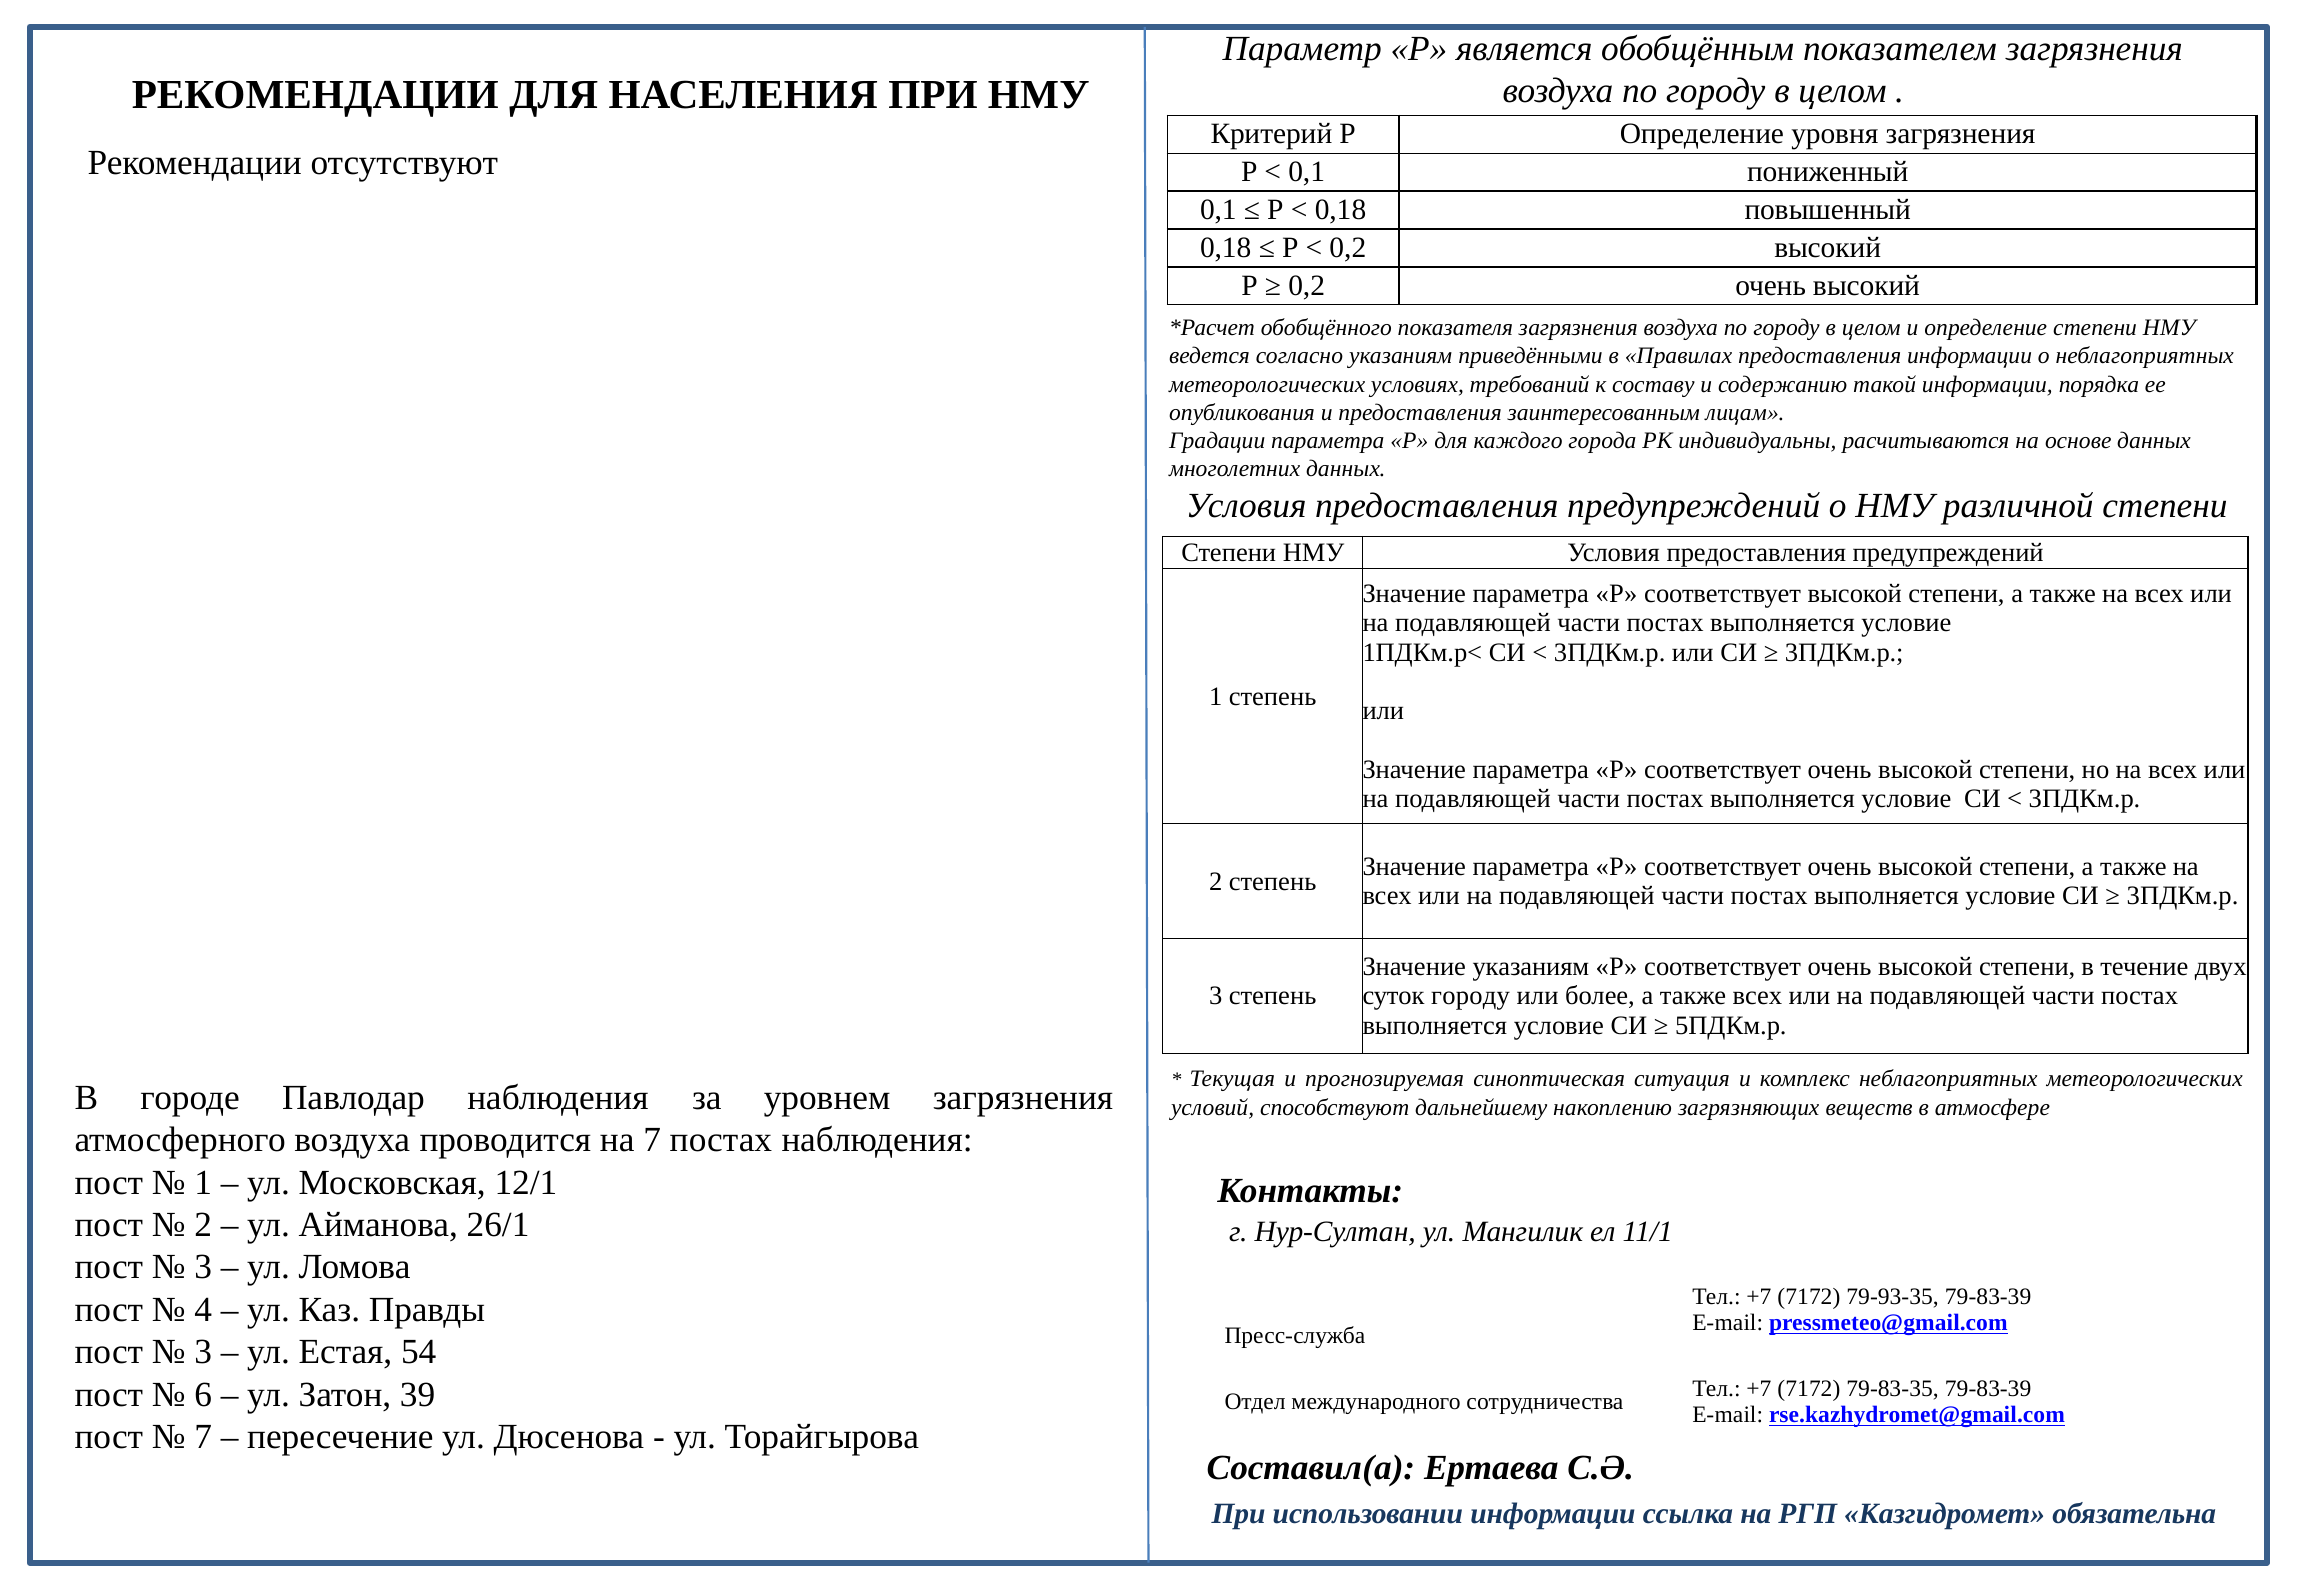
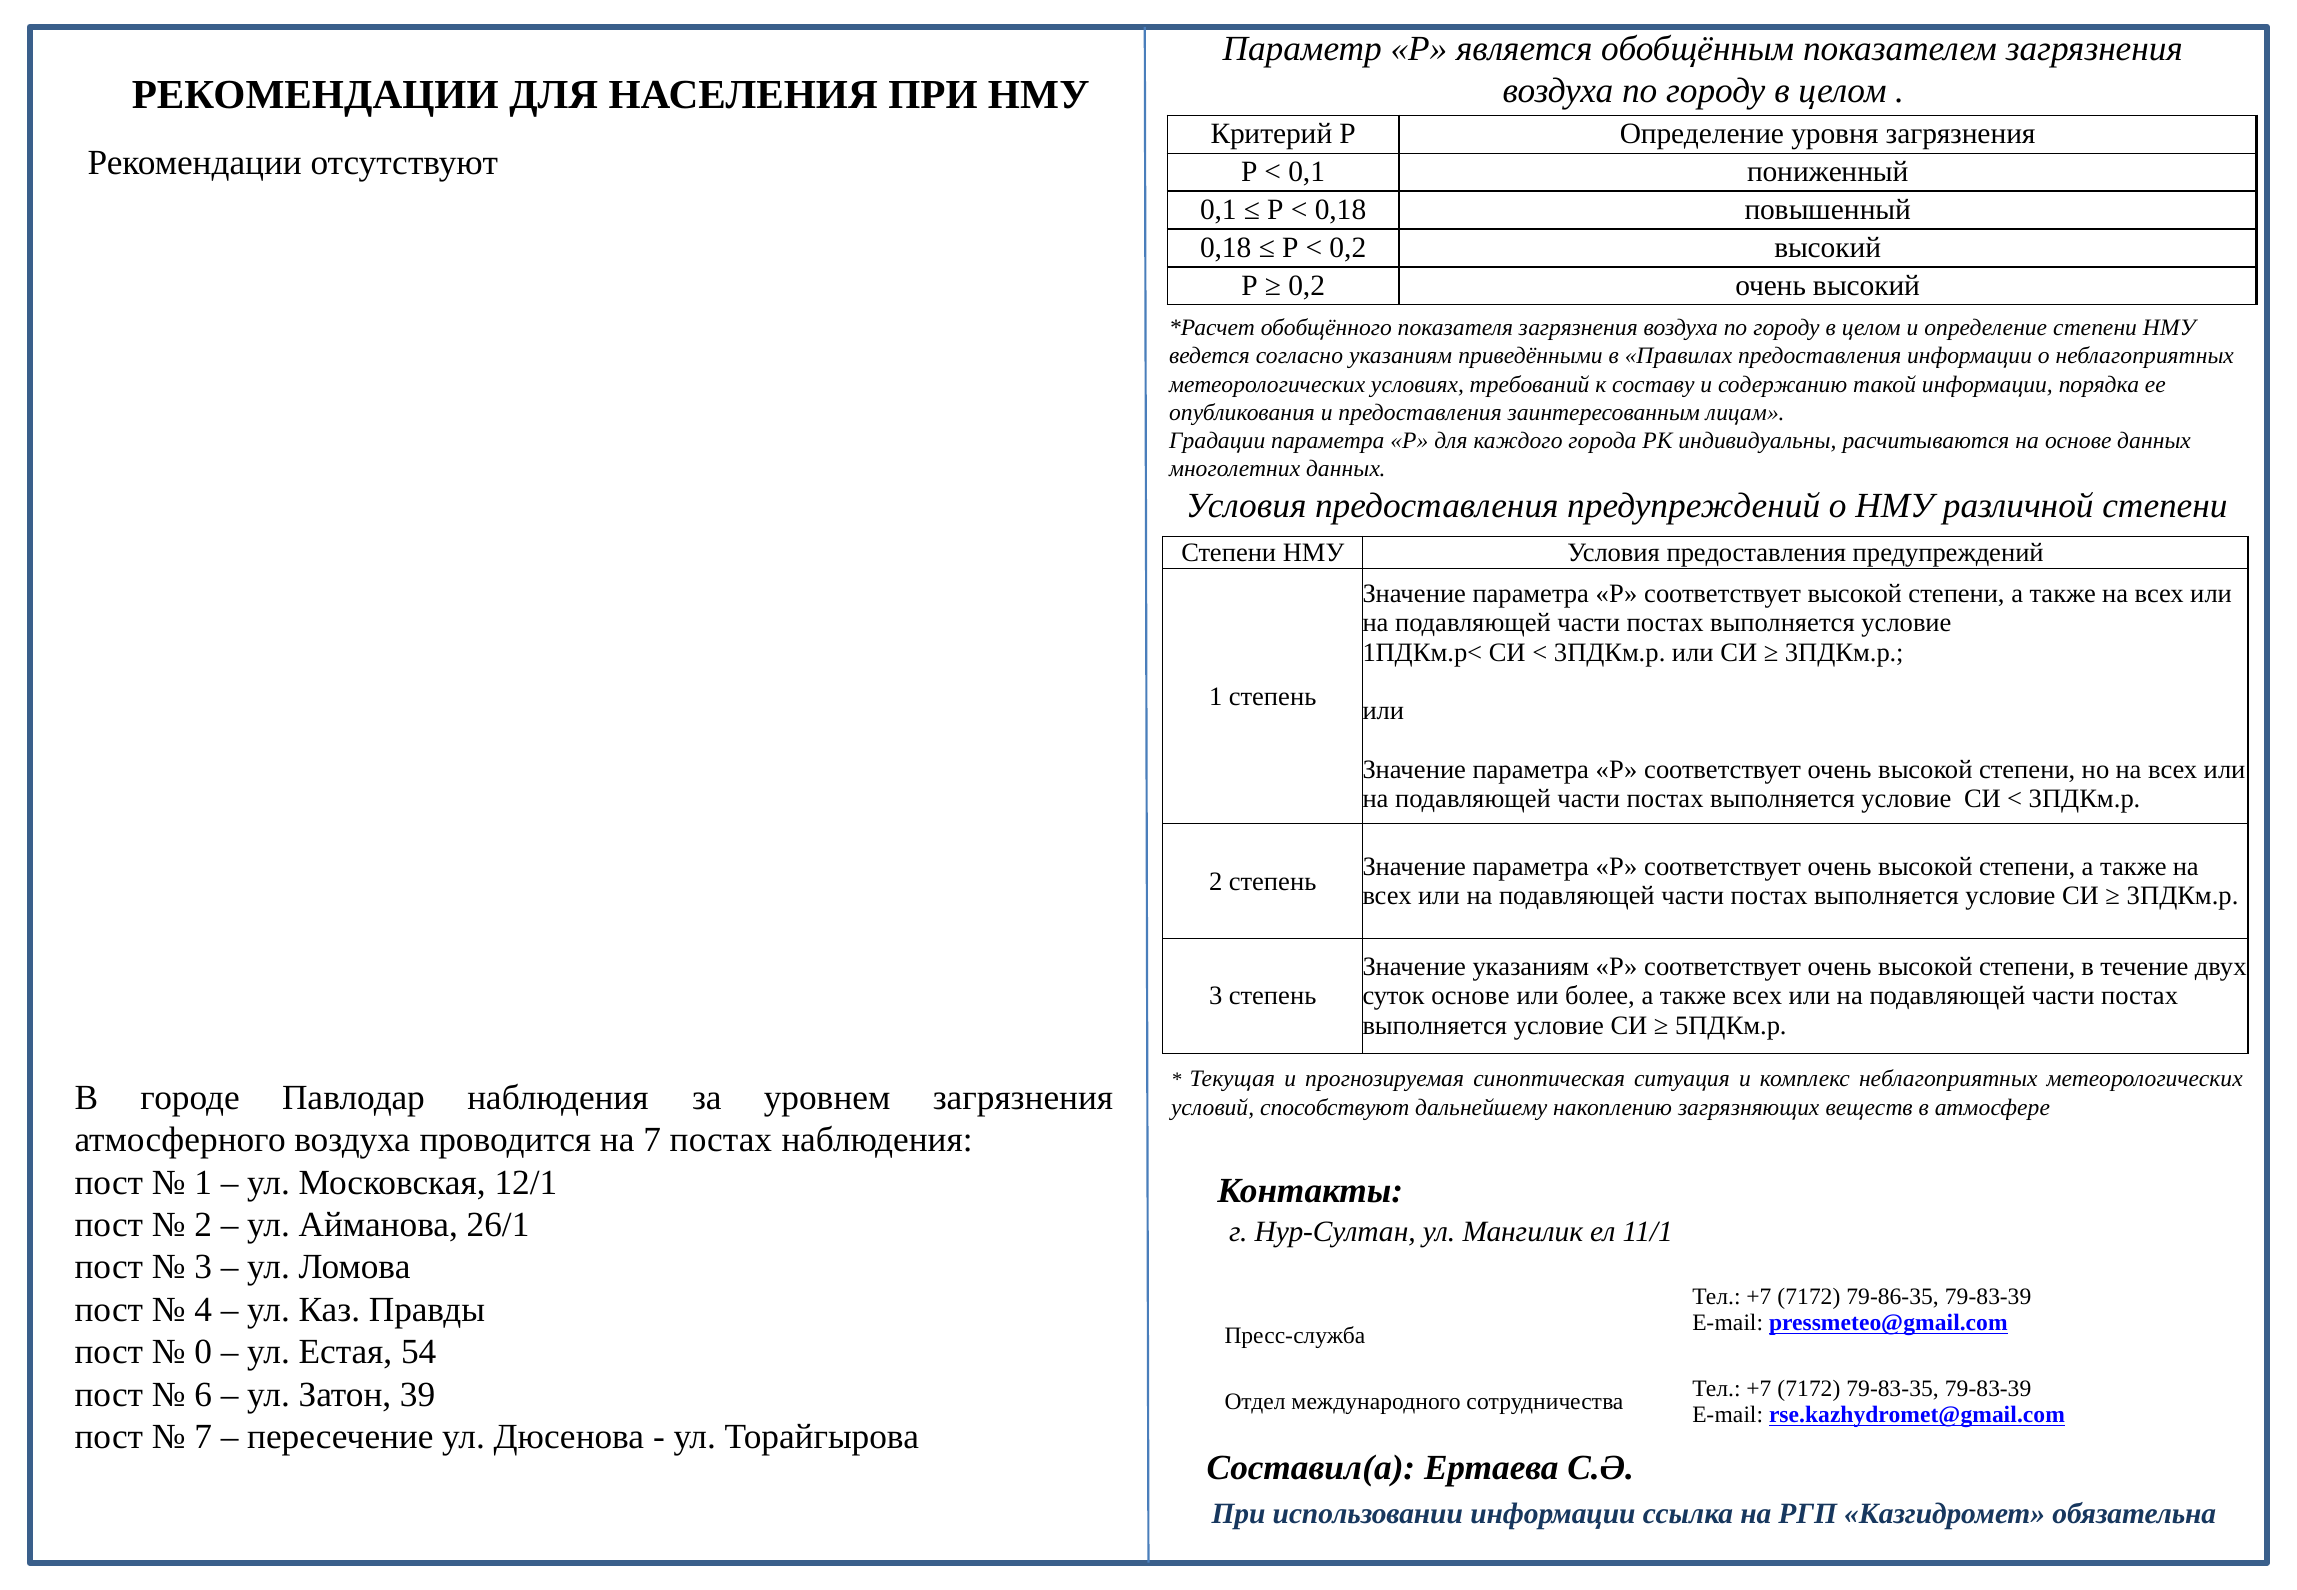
суток городу: городу -> основе (1470, 996)
79-93-35: 79-93-35 -> 79-86-35 (1893, 1297)
3: 3 -> 0 (203, 1352)
